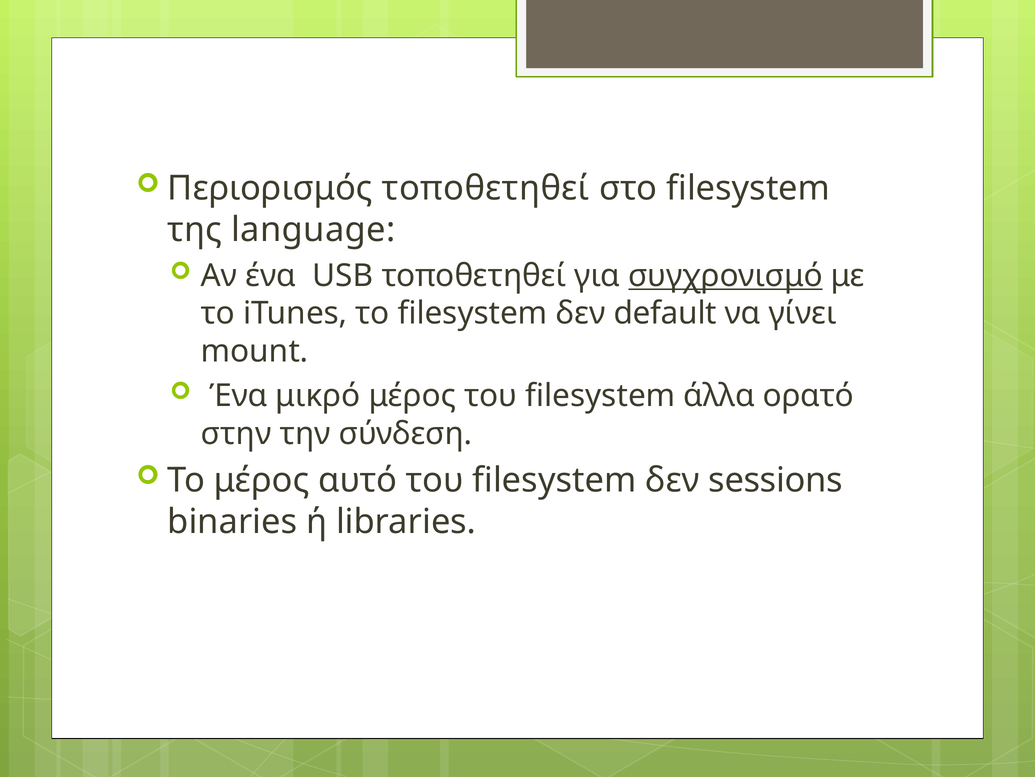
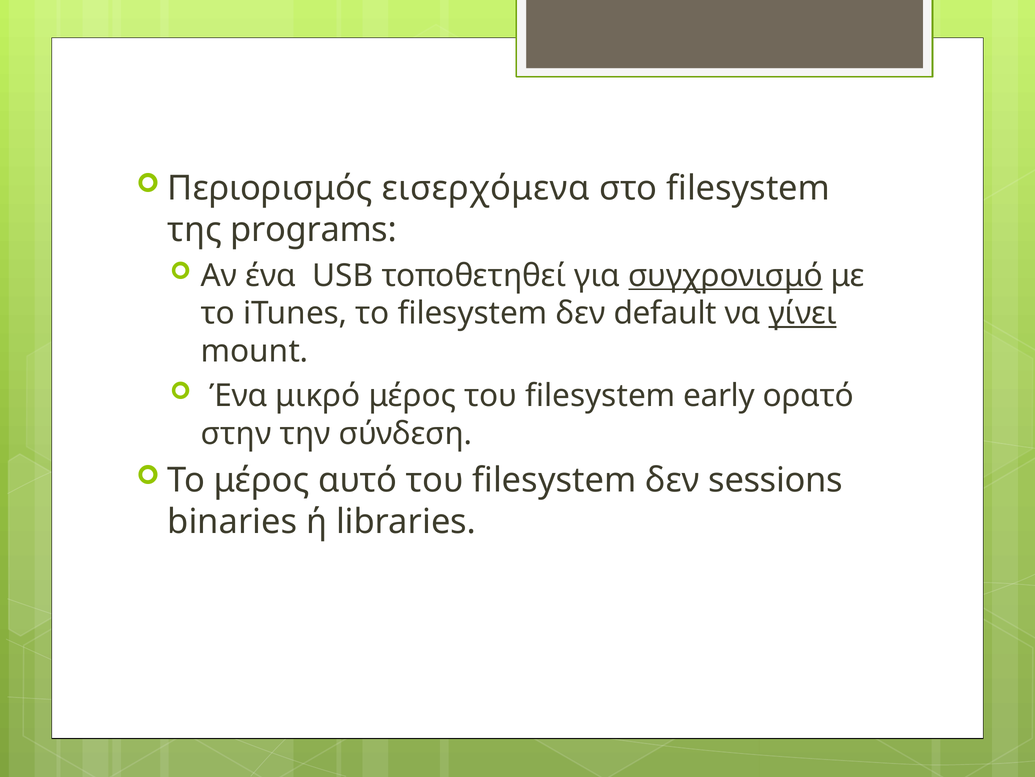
Περιορισμός τοποθετηθεί: τοποθετηθεί -> εισερχόμενα (486, 188)
language: language -> programs (314, 230)
γίνει underline: none -> present (803, 313)
άλλα: άλλα -> early (719, 395)
